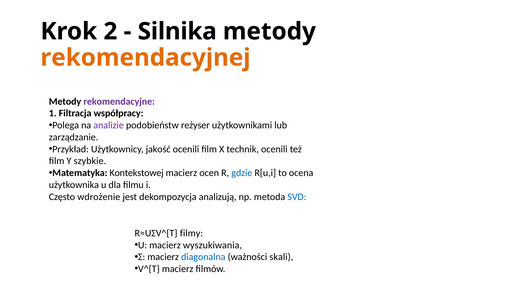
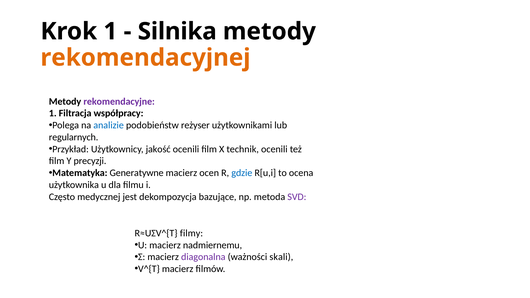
Krok 2: 2 -> 1 (110, 31)
analizie colour: purple -> blue (109, 125)
zarządzanie: zarządzanie -> regularnych (74, 137)
szybkie: szybkie -> precyzji (90, 161)
Kontekstowej: Kontekstowej -> Generatywne (137, 173)
wdrożenie: wdrożenie -> medycznej (99, 197)
analizują: analizują -> bazujące (218, 197)
SVD colour: blue -> purple (297, 197)
wyszukiwania: wyszukiwania -> nadmiernemu (213, 245)
diagonalna colour: blue -> purple (203, 257)
